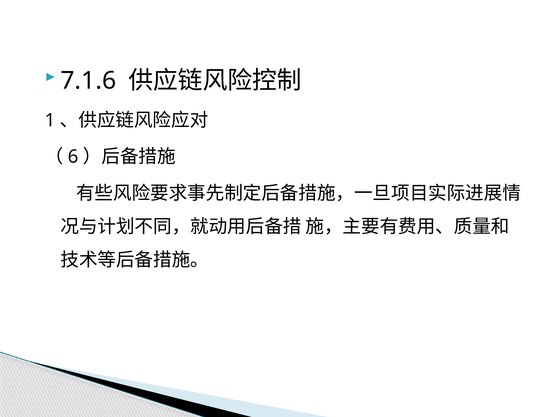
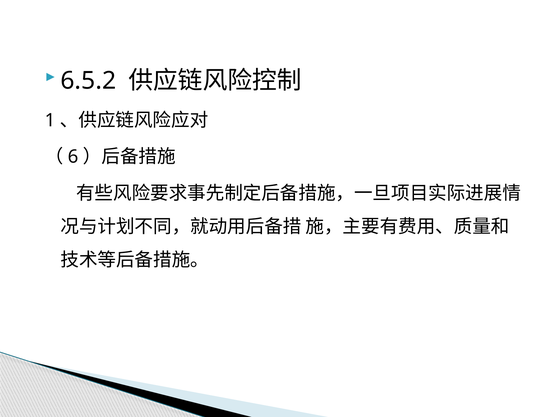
7.1.6: 7.1.6 -> 6.5.2 (88, 81)
